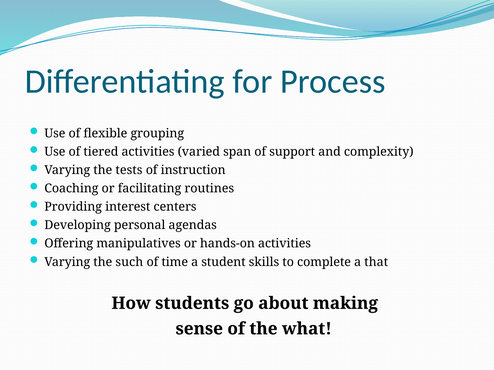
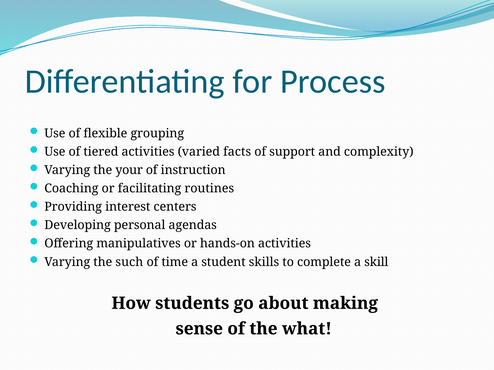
span: span -> facts (237, 152)
tests: tests -> your (129, 170)
that: that -> skill (376, 262)
